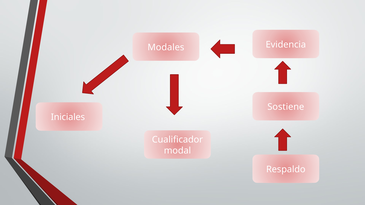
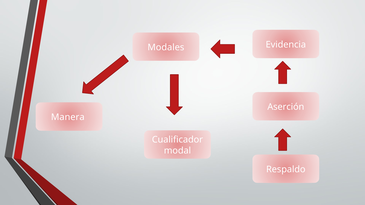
Sostiene: Sostiene -> Aserción (286, 107)
Iniciales: Iniciales -> Manera (68, 117)
